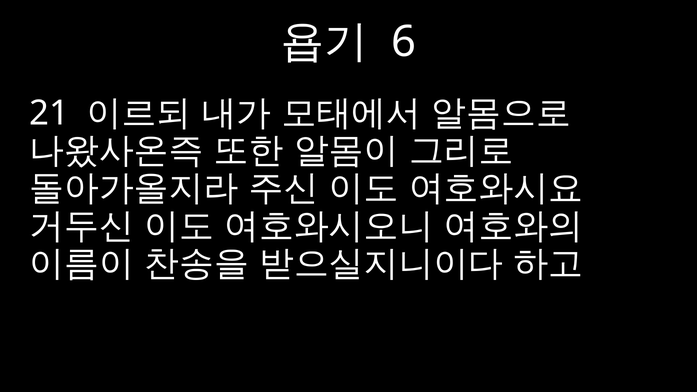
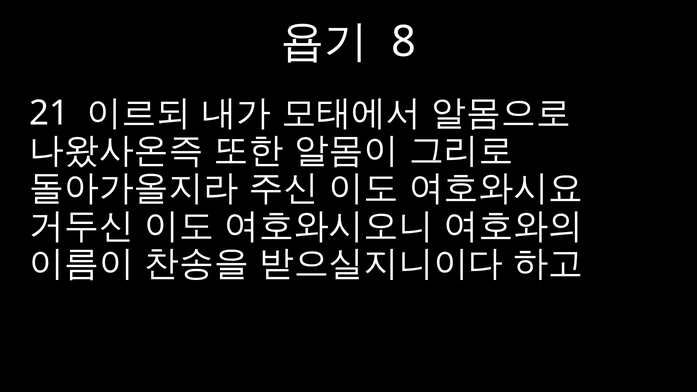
6: 6 -> 8 (404, 42)
